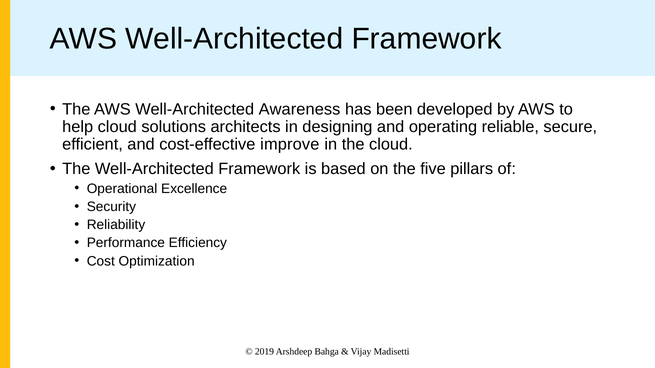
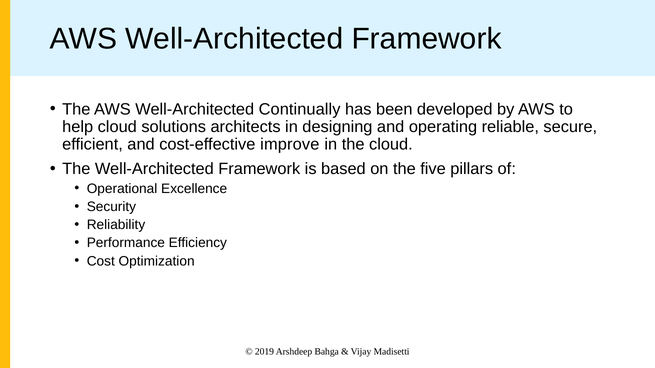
Awareness: Awareness -> Continually (300, 109)
